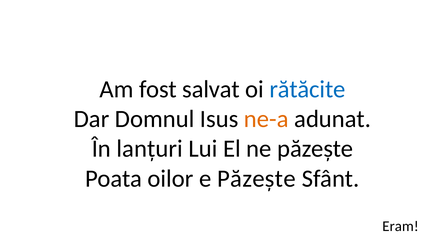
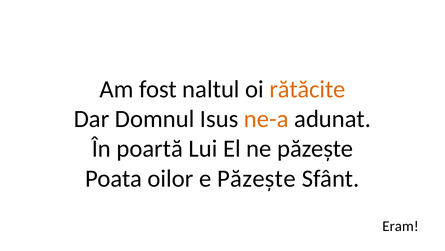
salvat: salvat -> naltul (211, 89)
rătăcite colour: blue -> orange (307, 89)
lanțuri: lanțuri -> poartă (150, 148)
